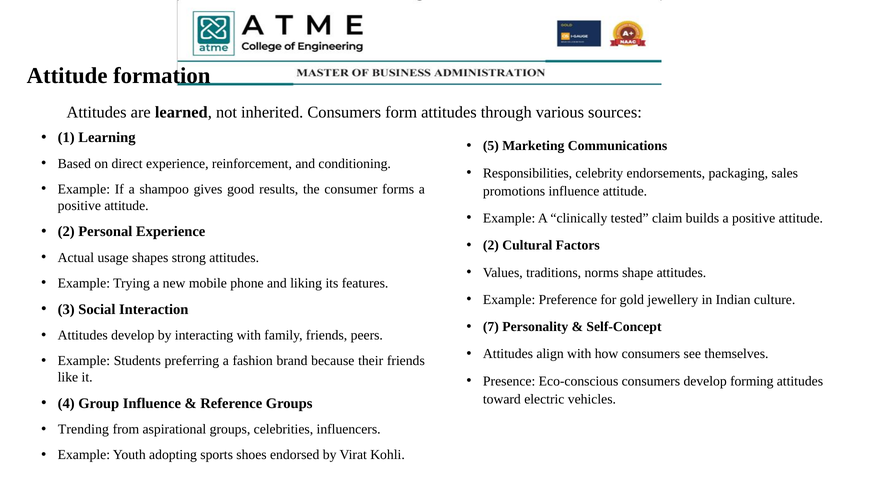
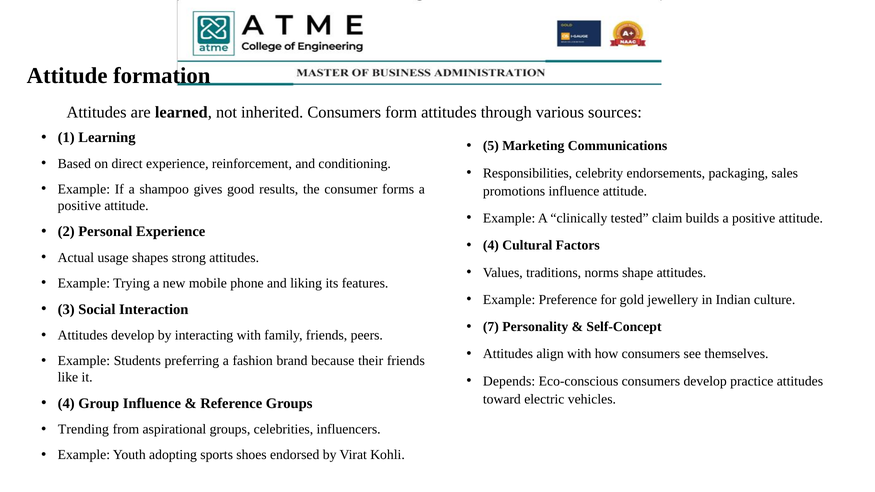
2: 2 -> 4 (491, 245)
Presence: Presence -> Depends (509, 381)
forming: forming -> practice (752, 381)
